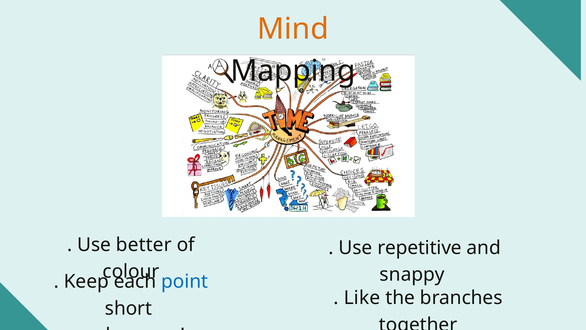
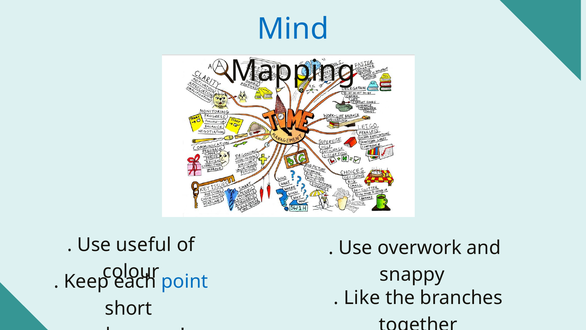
Mind colour: orange -> blue (293, 29)
better: better -> useful (144, 244)
repetitive: repetitive -> overwork (420, 248)
